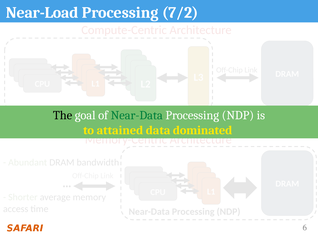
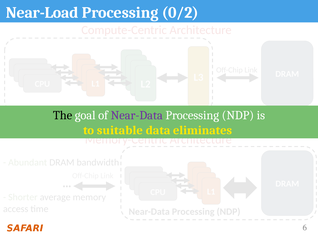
7/2: 7/2 -> 0/2 (180, 13)
Near-Data colour: green -> purple (137, 116)
attained: attained -> suitable (120, 130)
dominated: dominated -> eliminates (203, 130)
